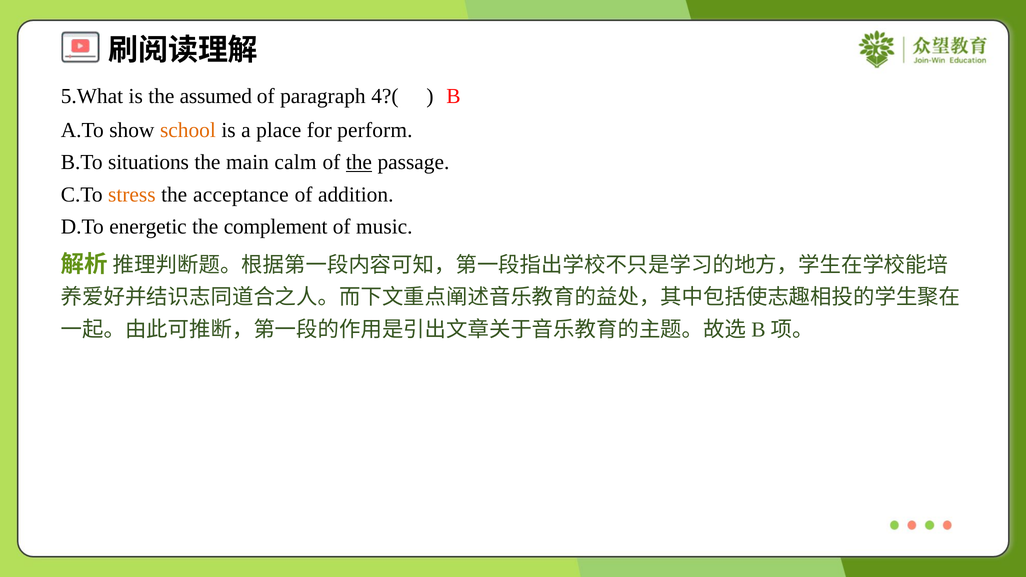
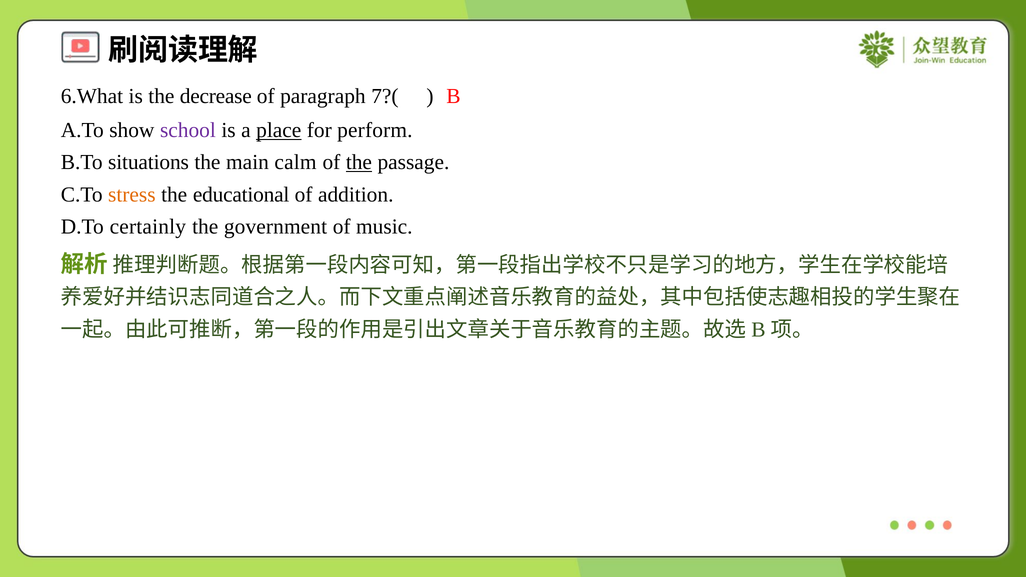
5.What: 5.What -> 6.What (92, 96)
assumed: assumed -> decrease (216, 96)
4?(: 4?( -> 7?( (385, 96)
school colour: orange -> purple (188, 130)
place underline: none -> present (279, 130)
acceptance: acceptance -> educational (241, 194)
energetic: energetic -> certainly (148, 227)
complement: complement -> government (275, 227)
